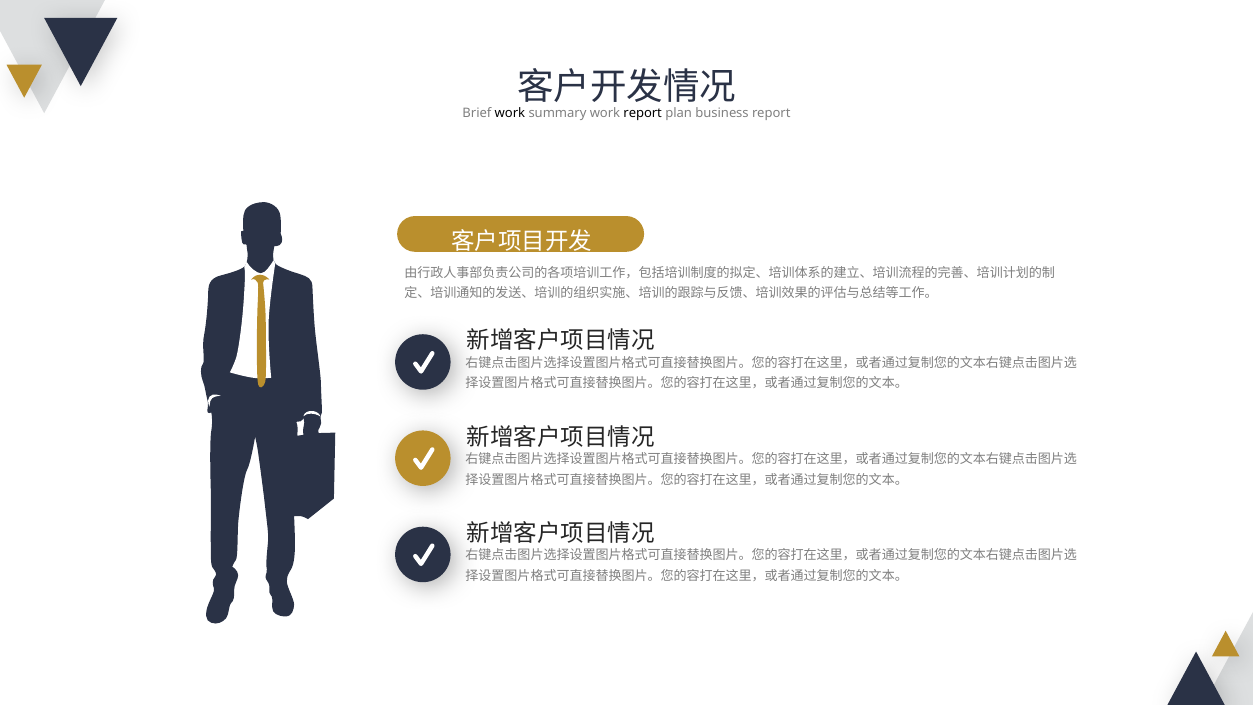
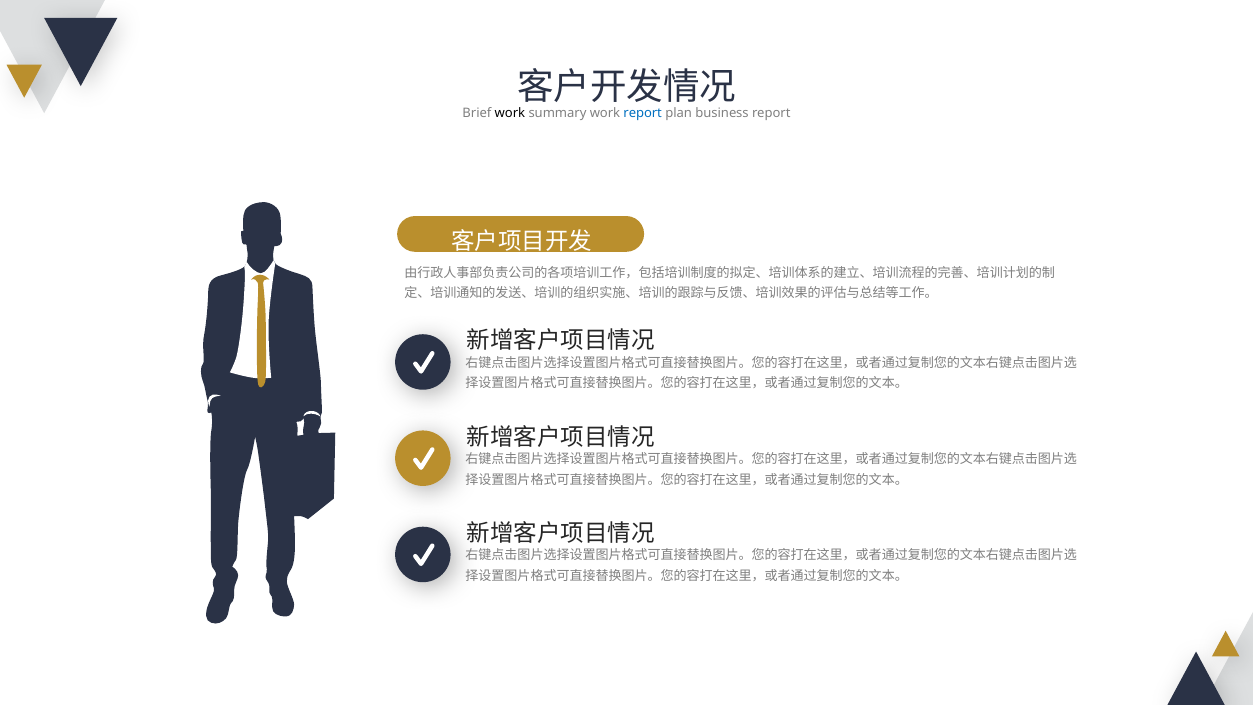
report colour: black -> blue (643, 113)
